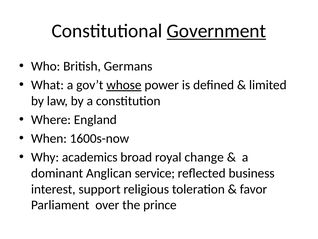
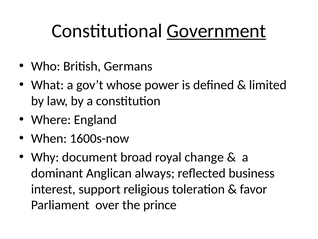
whose underline: present -> none (124, 85)
academics: academics -> document (90, 157)
service: service -> always (155, 173)
